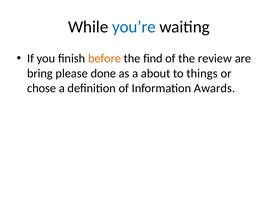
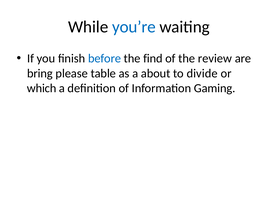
before colour: orange -> blue (105, 58)
done: done -> table (103, 73)
things: things -> divide (202, 73)
chose: chose -> which (42, 88)
Awards: Awards -> Gaming (215, 88)
